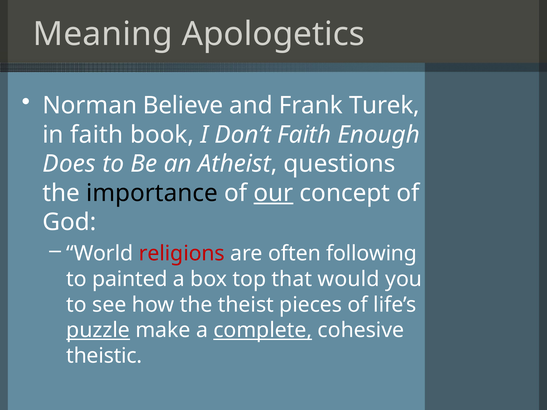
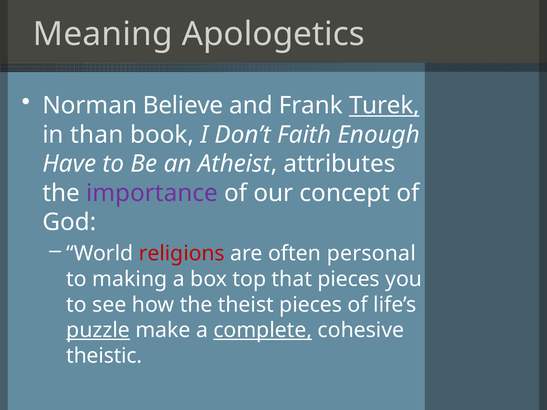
Turek underline: none -> present (384, 106)
in faith: faith -> than (97, 135)
Does: Does -> Have (69, 164)
questions: questions -> attributes (340, 164)
importance colour: black -> purple (152, 193)
our underline: present -> none (273, 193)
following: following -> personal (371, 254)
painted: painted -> making (130, 279)
that would: would -> pieces (349, 279)
